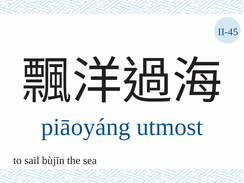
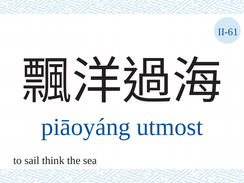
II-45: II-45 -> II-61 (228, 32)
bùjīn: bùjīn -> think (53, 161)
